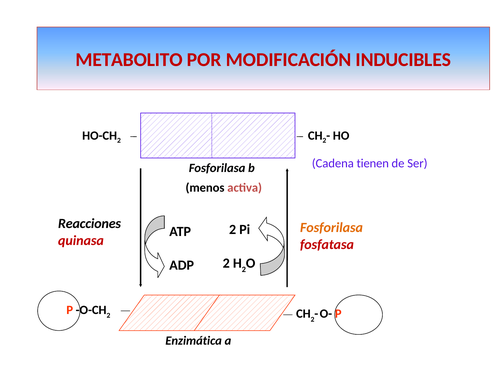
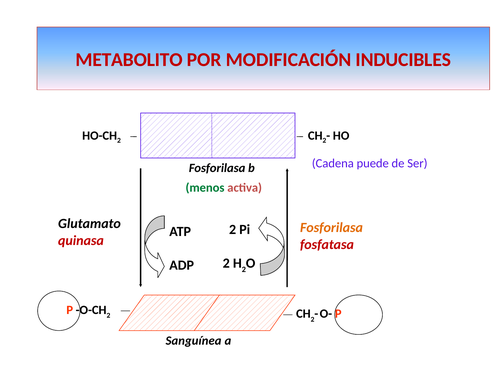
tienen: tienen -> puede (373, 163)
menos colour: black -> green (205, 188)
Reacciones: Reacciones -> Glutamato (89, 224)
Enzimática: Enzimática -> Sanguínea (194, 341)
